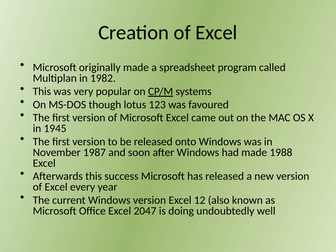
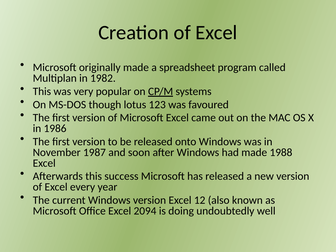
1945: 1945 -> 1986 (55, 128)
2047: 2047 -> 2094 (145, 211)
